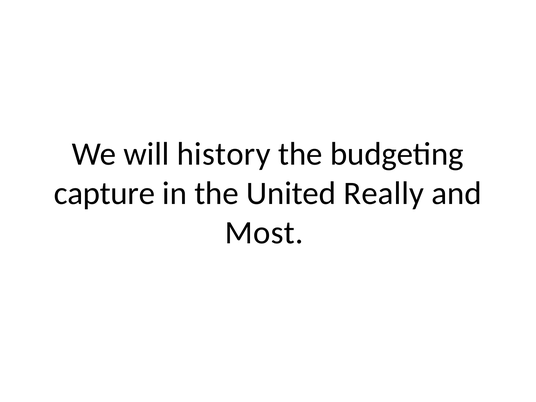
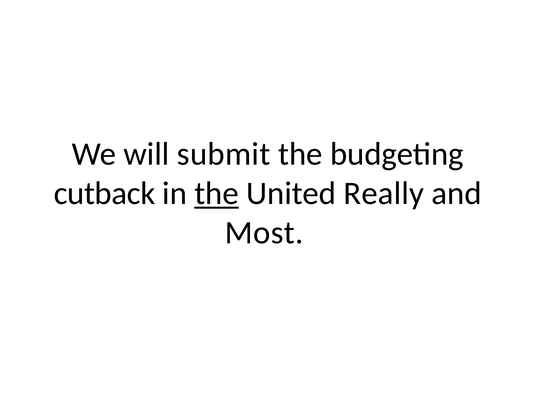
history: history -> submit (224, 154)
capture: capture -> cutback (104, 193)
the underline: none -> present (217, 193)
